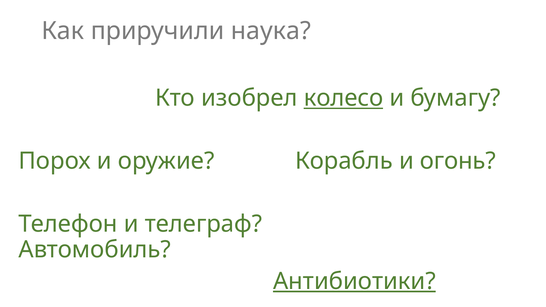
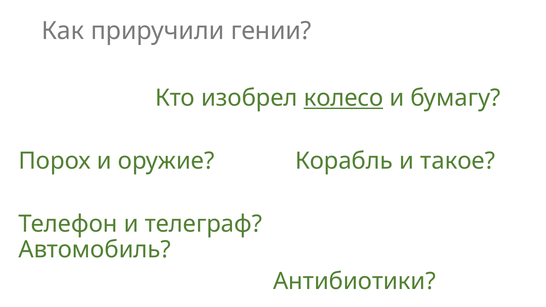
наука: наука -> гении (271, 31)
огонь: огонь -> такое (458, 161)
Антибиотики underline: present -> none (354, 281)
